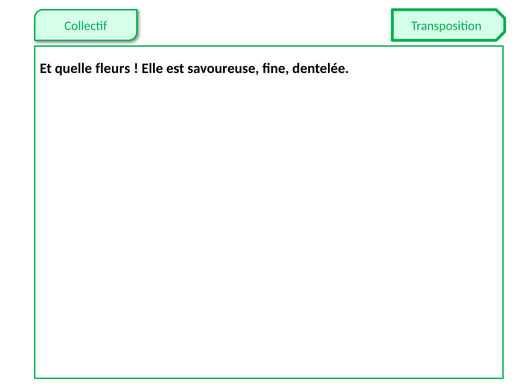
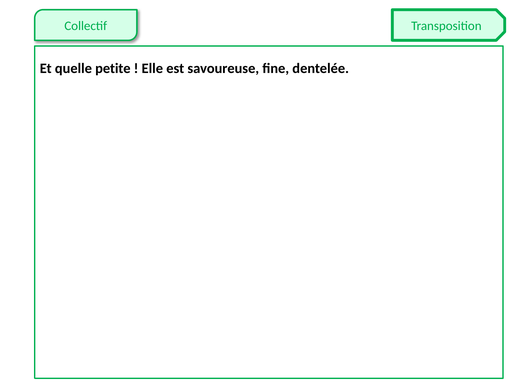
fleurs: fleurs -> petite (113, 68)
